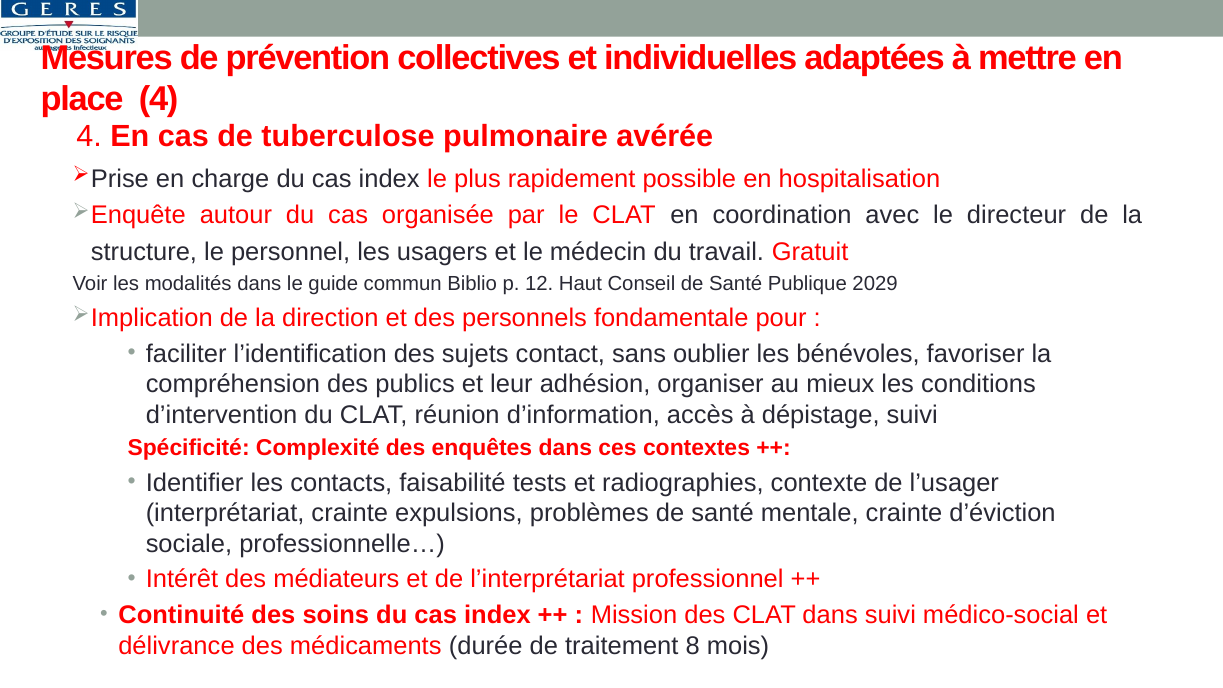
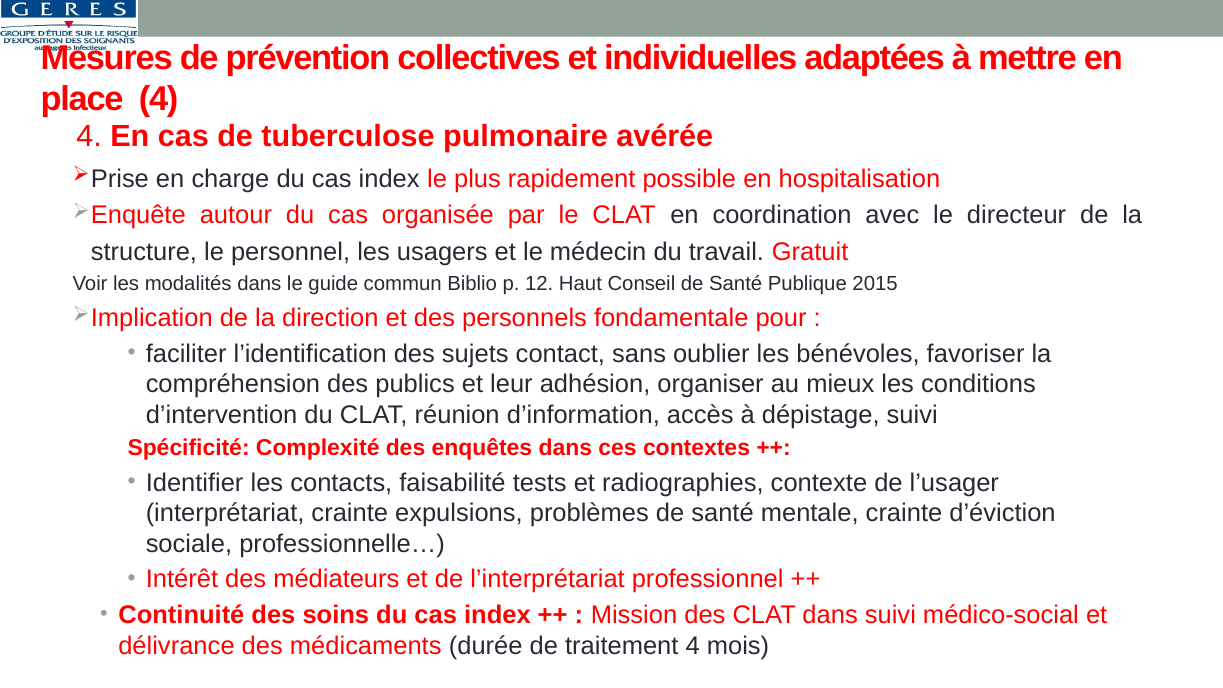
2029: 2029 -> 2015 (875, 284)
traitement 8: 8 -> 4 (693, 646)
